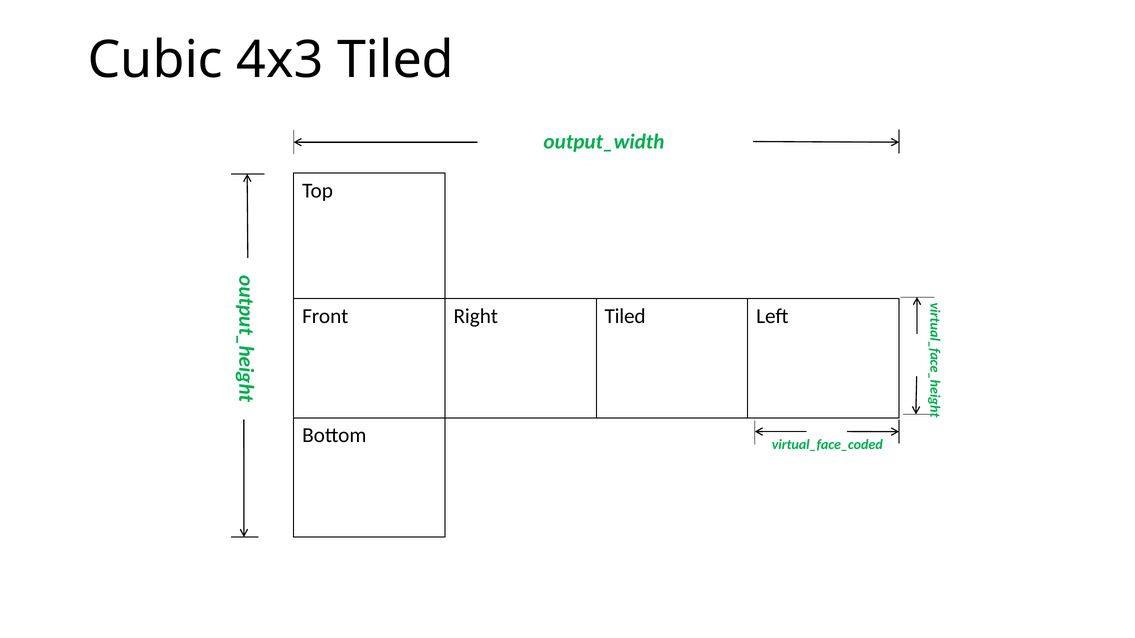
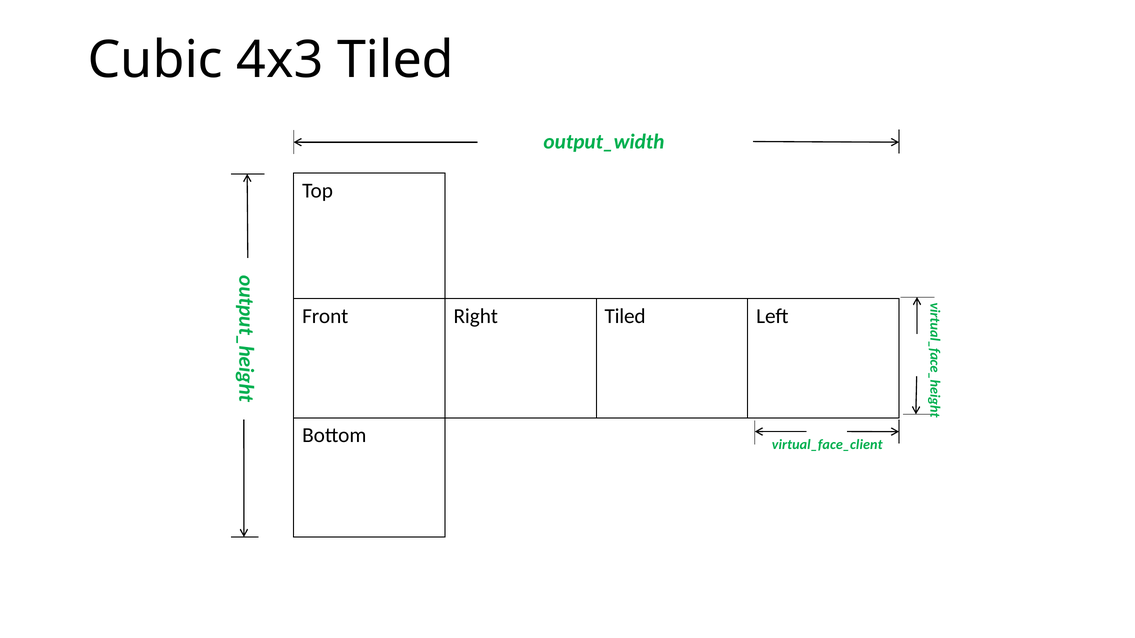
virtual_face_coded: virtual_face_coded -> virtual_face_client (827, 445)
